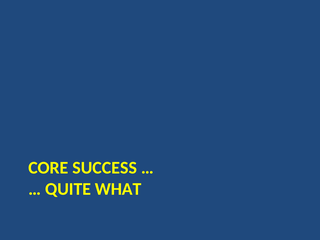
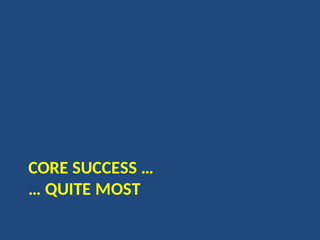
WHAT: WHAT -> MOST (118, 189)
